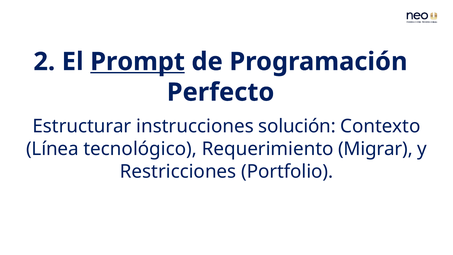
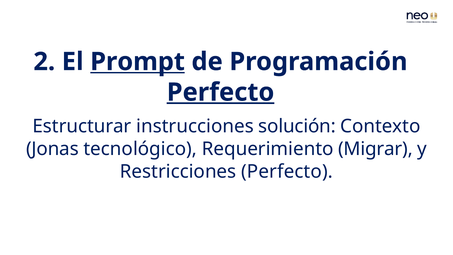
Perfecto underline: none -> present (221, 92)
Línea: Línea -> Jonas (52, 149)
Restricciones Portfolio: Portfolio -> Perfecto (287, 172)
